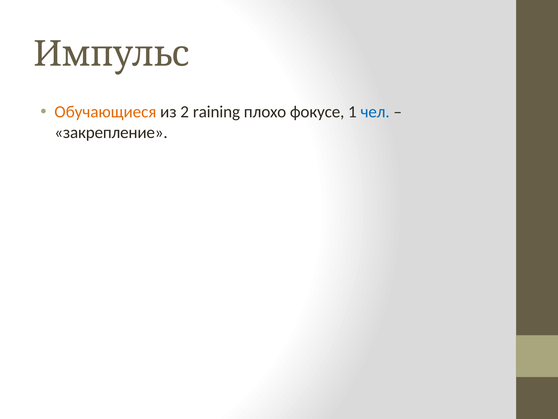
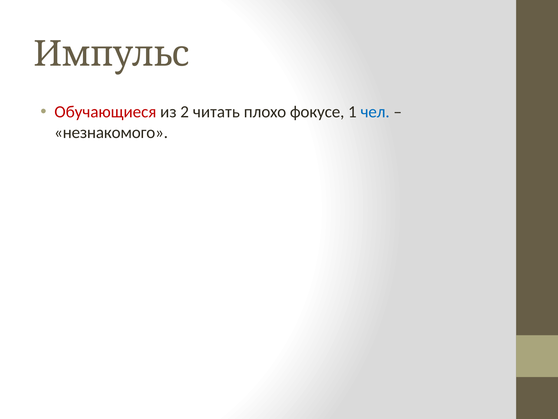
Обучающиеся colour: orange -> red (105, 112)
raining: raining -> читать (216, 112)
закрепление: закрепление -> незнакомого (111, 132)
